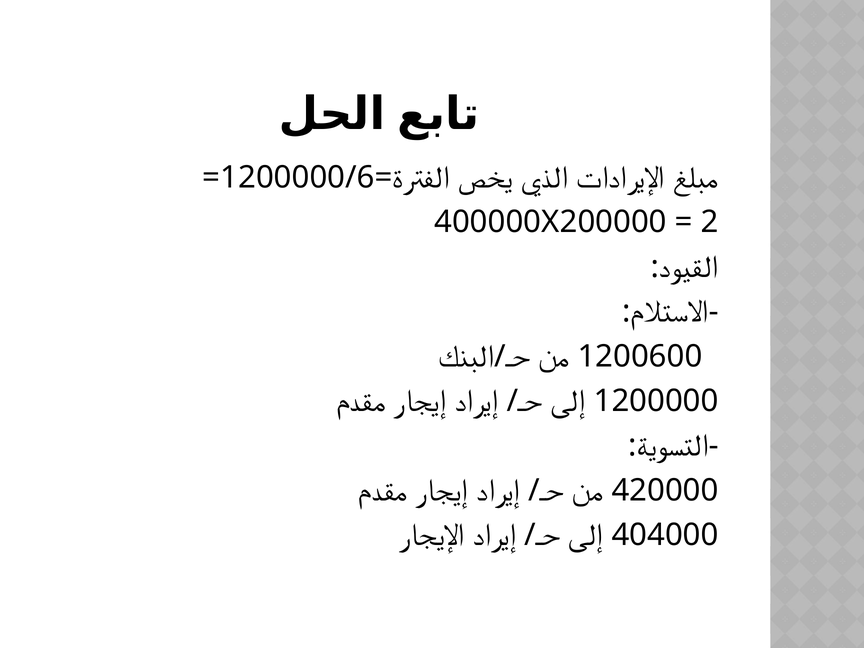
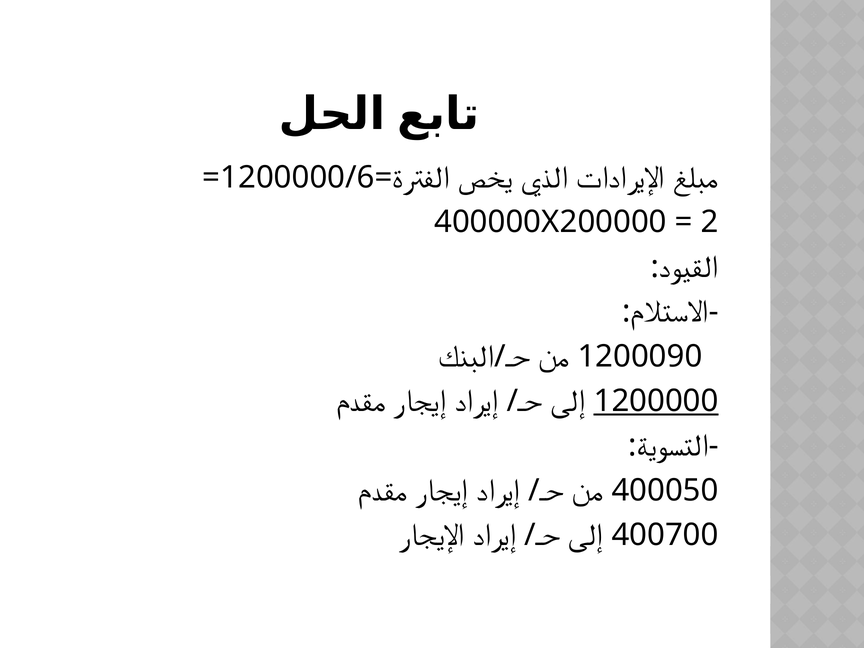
1200600: 1200600 -> 1200090 (640, 356)
1200000 underline: none -> present (656, 401)
420000: 420000 -> 400050 (665, 490)
404000: 404000 -> 400700 (665, 535)
